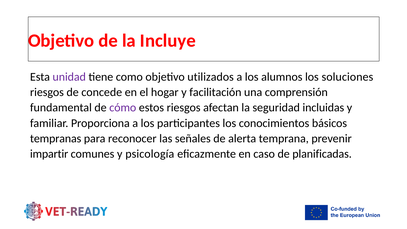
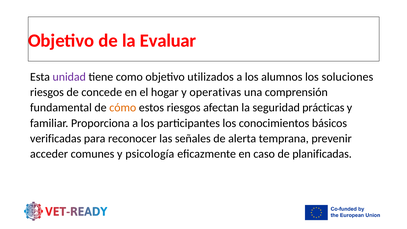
Incluye: Incluye -> Evaluar (168, 41)
facilitación: facilitación -> operativas (215, 92)
cómo colour: purple -> orange (123, 108)
incluidas: incluidas -> prácticas (323, 108)
tempranas: tempranas -> verificadas (56, 138)
impartir: impartir -> acceder (49, 154)
